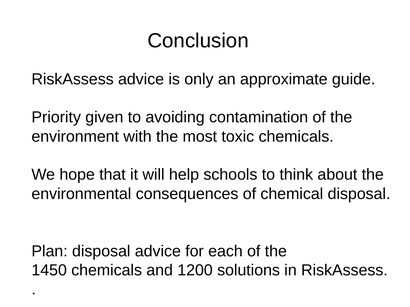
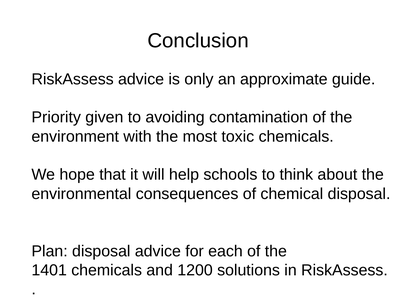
1450: 1450 -> 1401 (49, 271)
